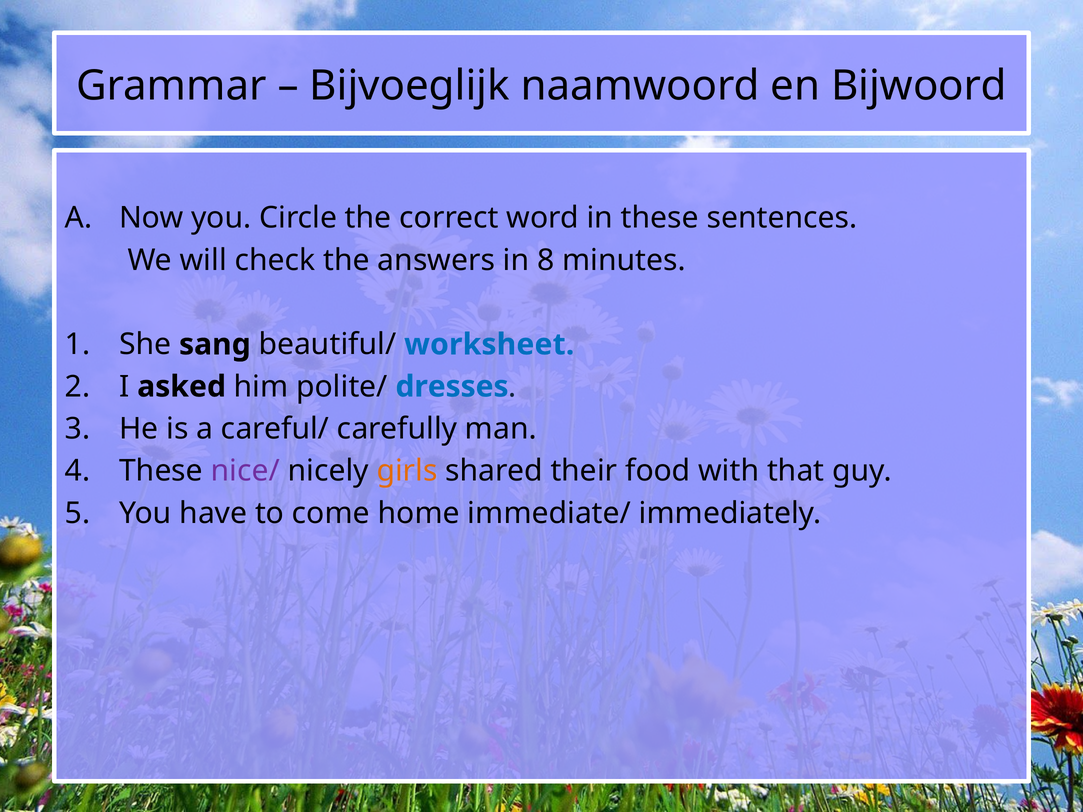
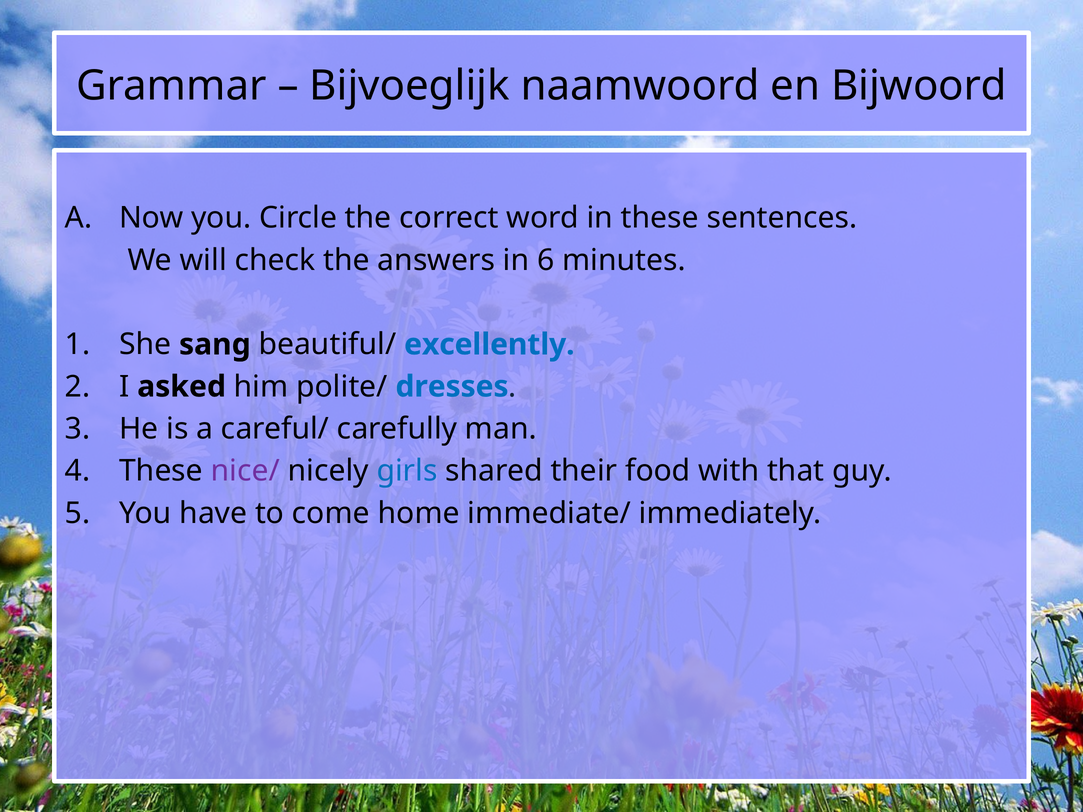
8: 8 -> 6 (546, 260)
worksheet: worksheet -> excellently (489, 345)
girls colour: orange -> blue (407, 471)
